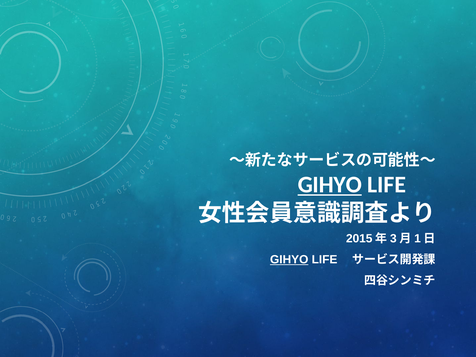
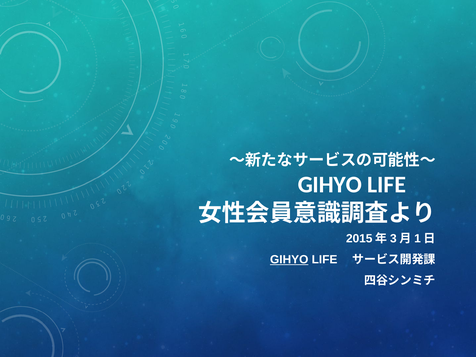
GIHYO underline: present -> none (330, 185)
